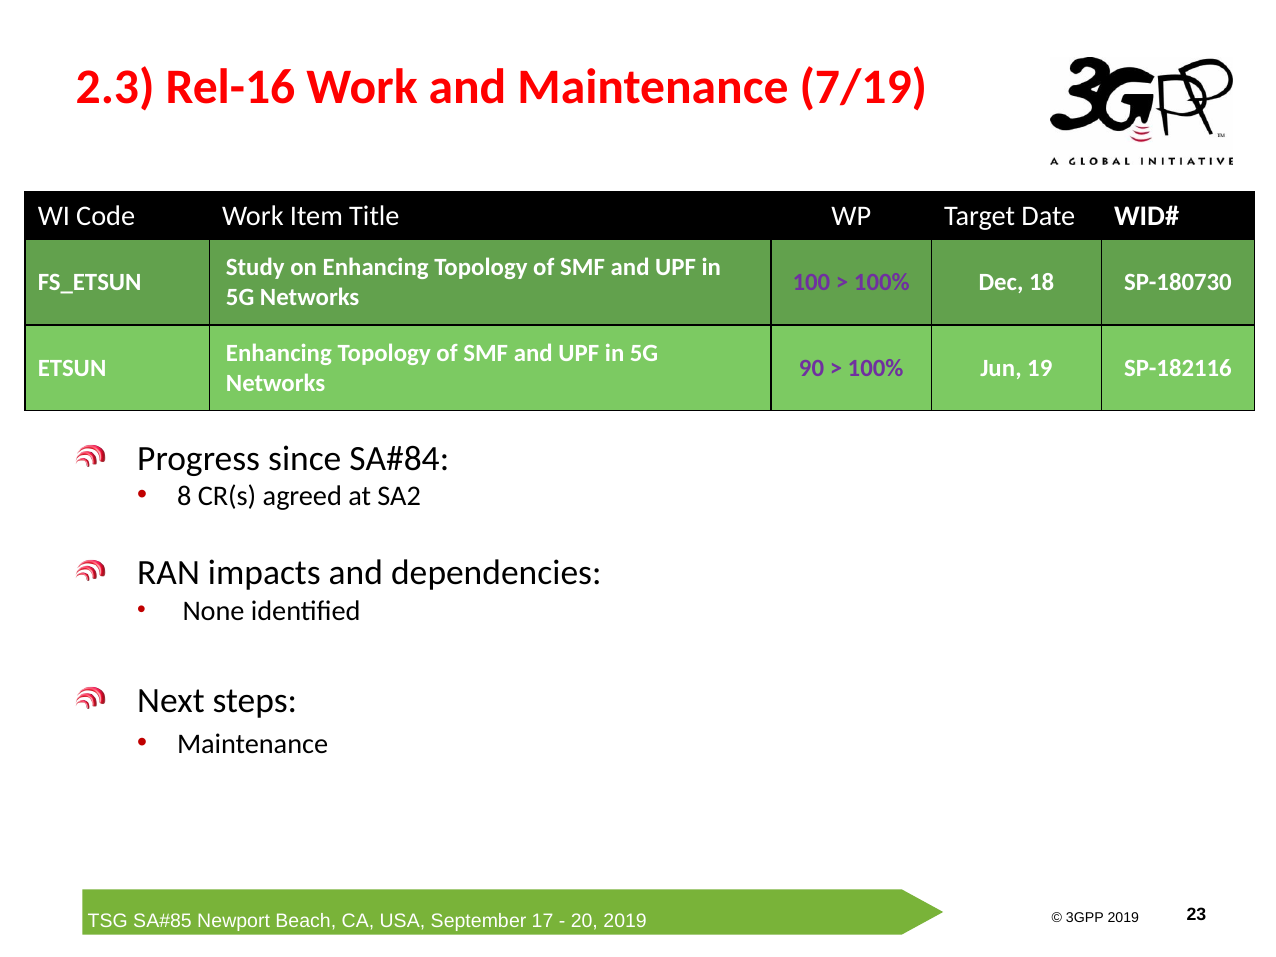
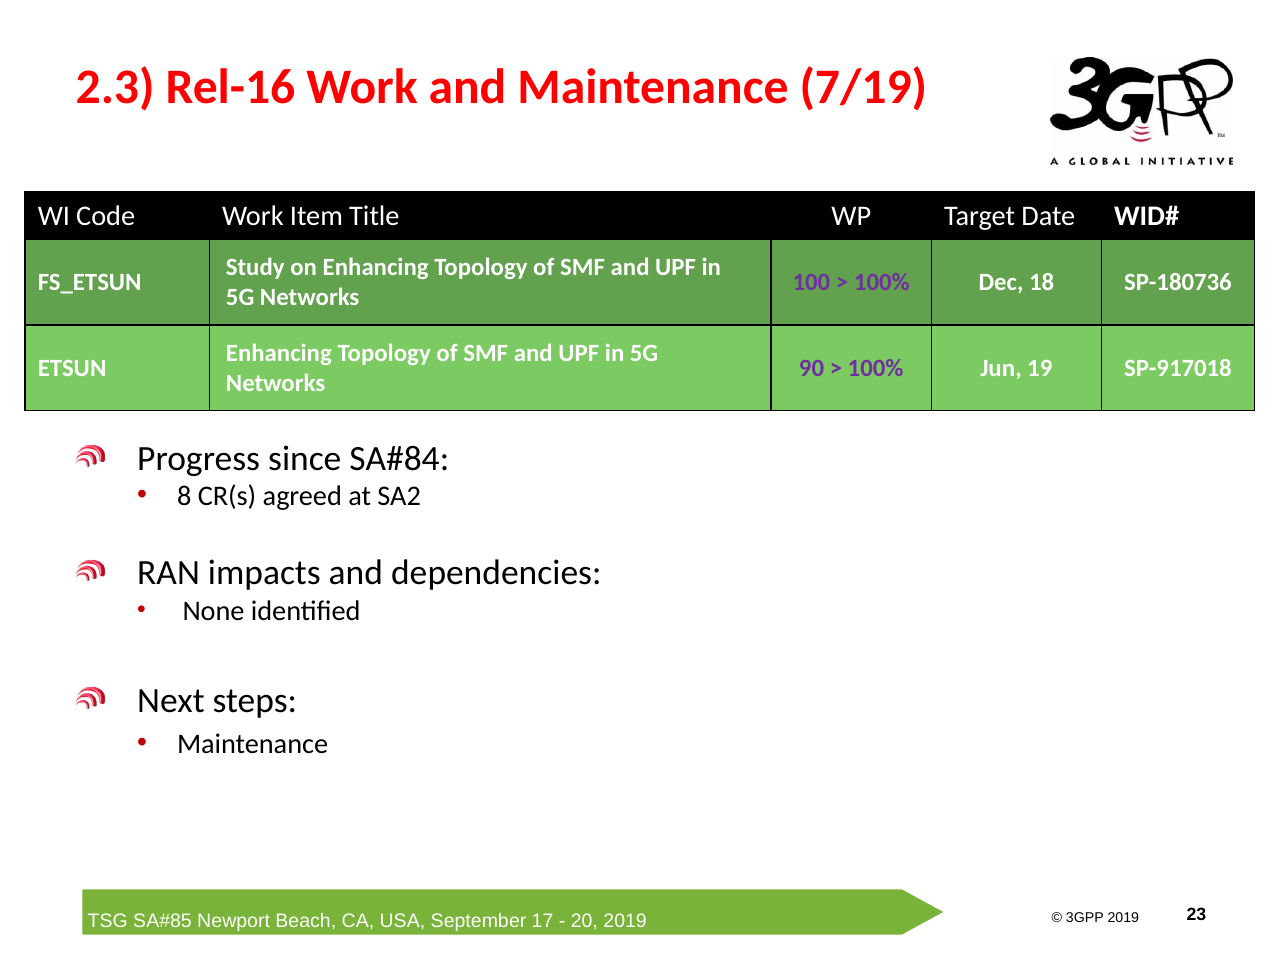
SP-180730: SP-180730 -> SP-180736 (1178, 283)
SP-182116: SP-182116 -> SP-917018 (1178, 368)
